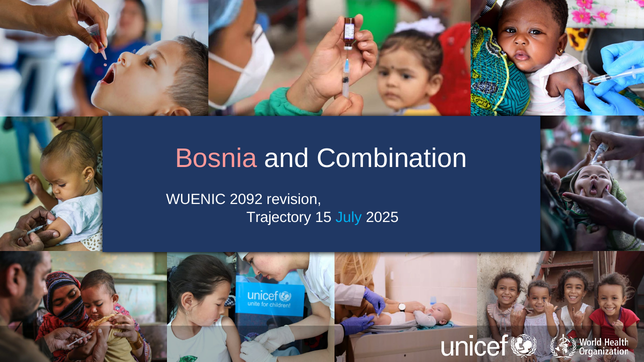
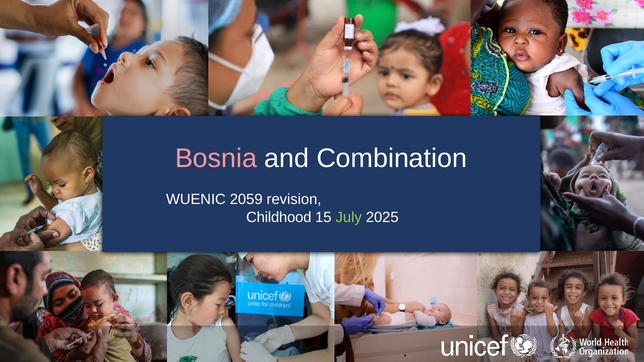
2092: 2092 -> 2059 (246, 200)
Trajectory: Trajectory -> Childhood (279, 218)
July colour: light blue -> light green (349, 218)
